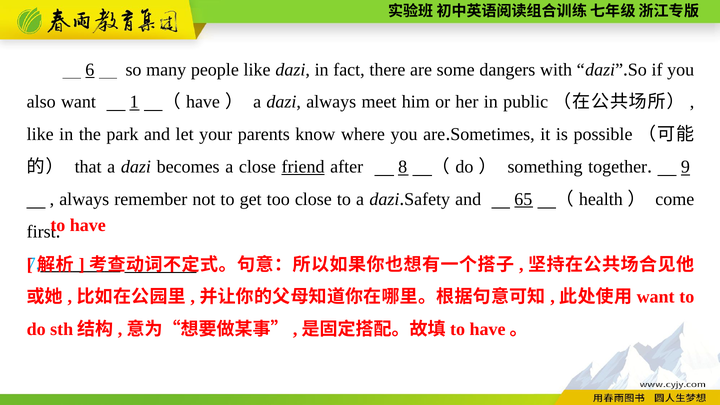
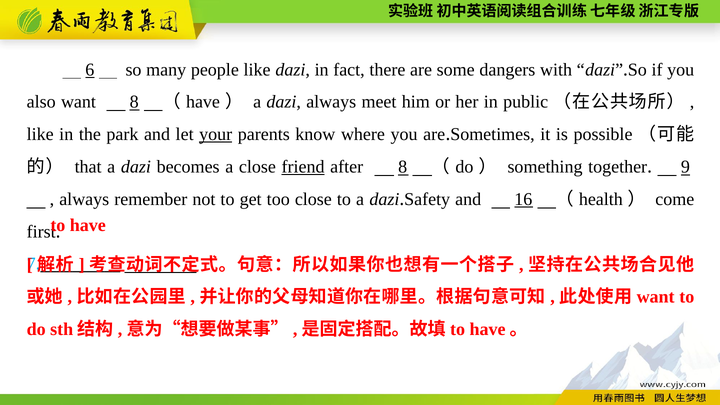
want 1: 1 -> 8 (134, 102)
your underline: none -> present (216, 134)
65: 65 -> 16 (523, 199)
